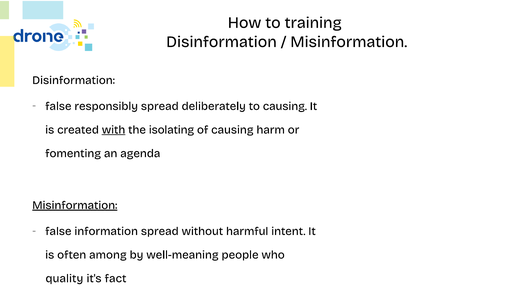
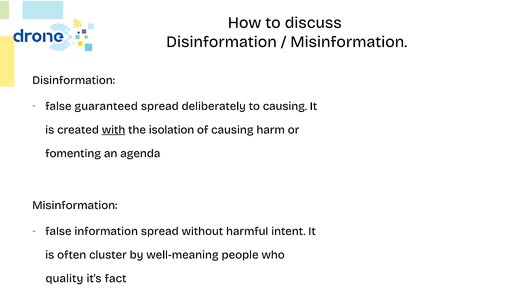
training: training -> discuss (313, 23)
responsibly: responsibly -> guaranteed (106, 106)
isolating: isolating -> isolation (171, 130)
Misinformation underline: present -> none (75, 205)
among: among -> cluster (108, 255)
